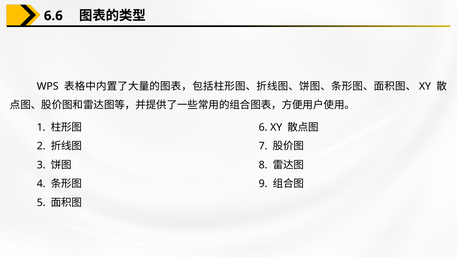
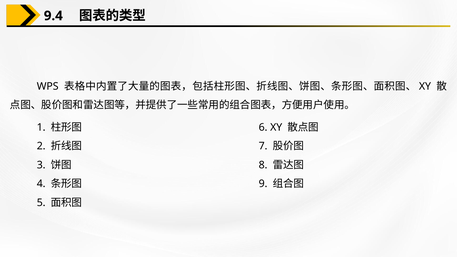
6.6: 6.6 -> 9.4 (53, 16)
